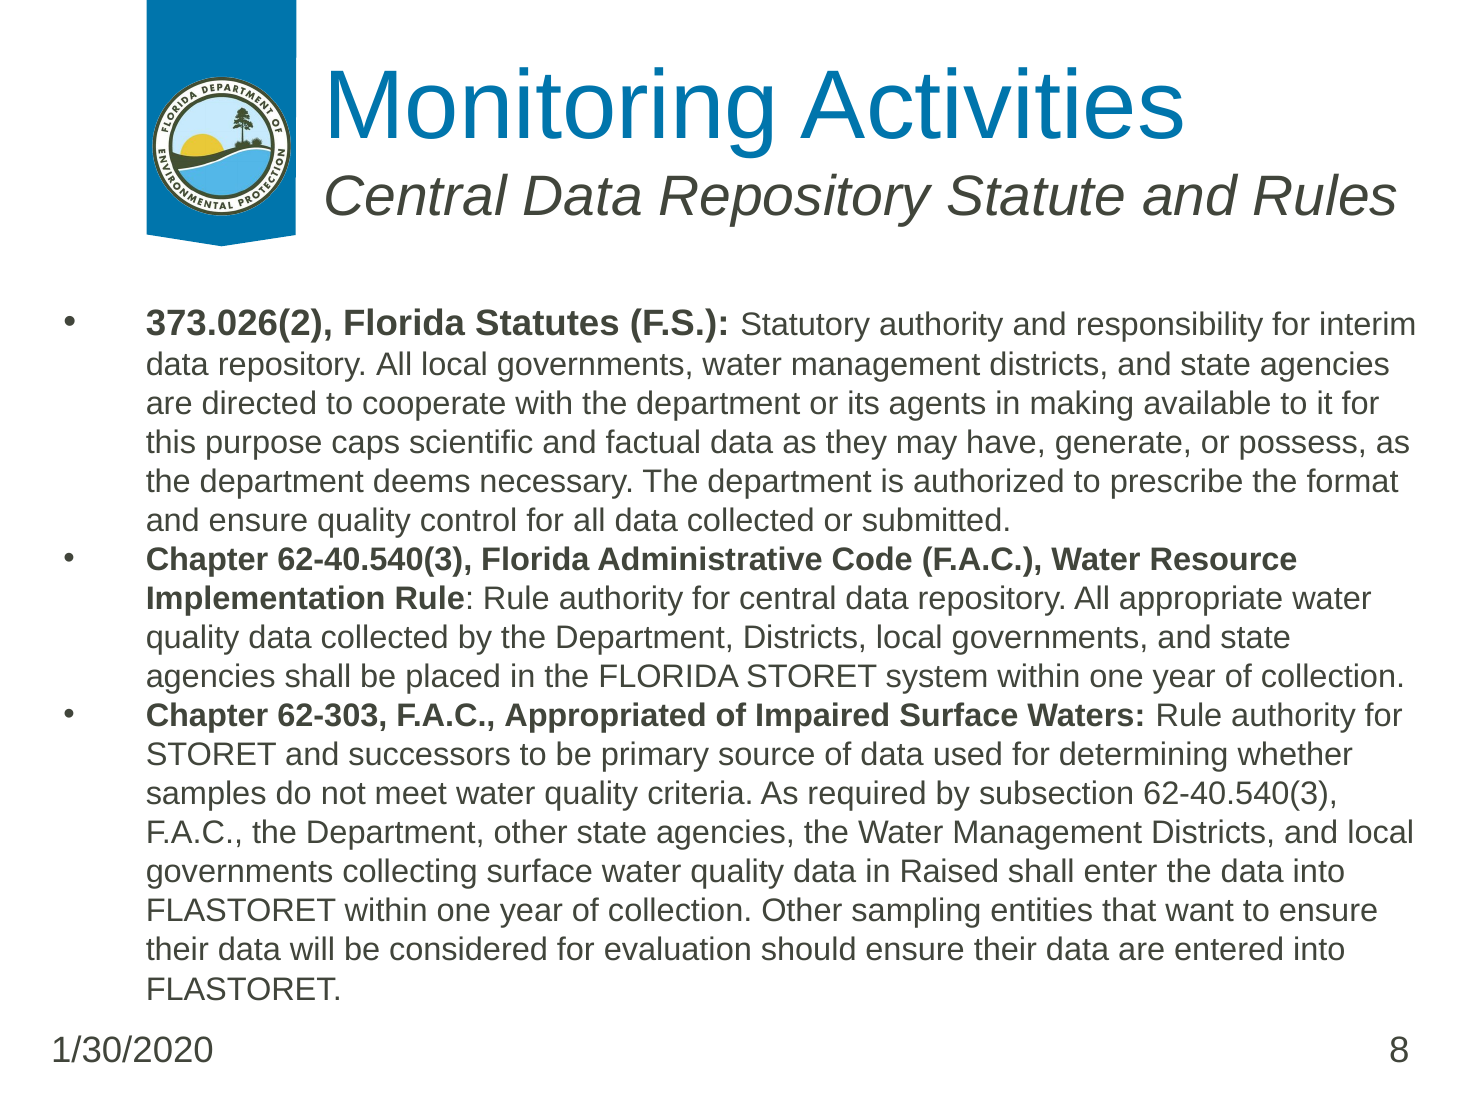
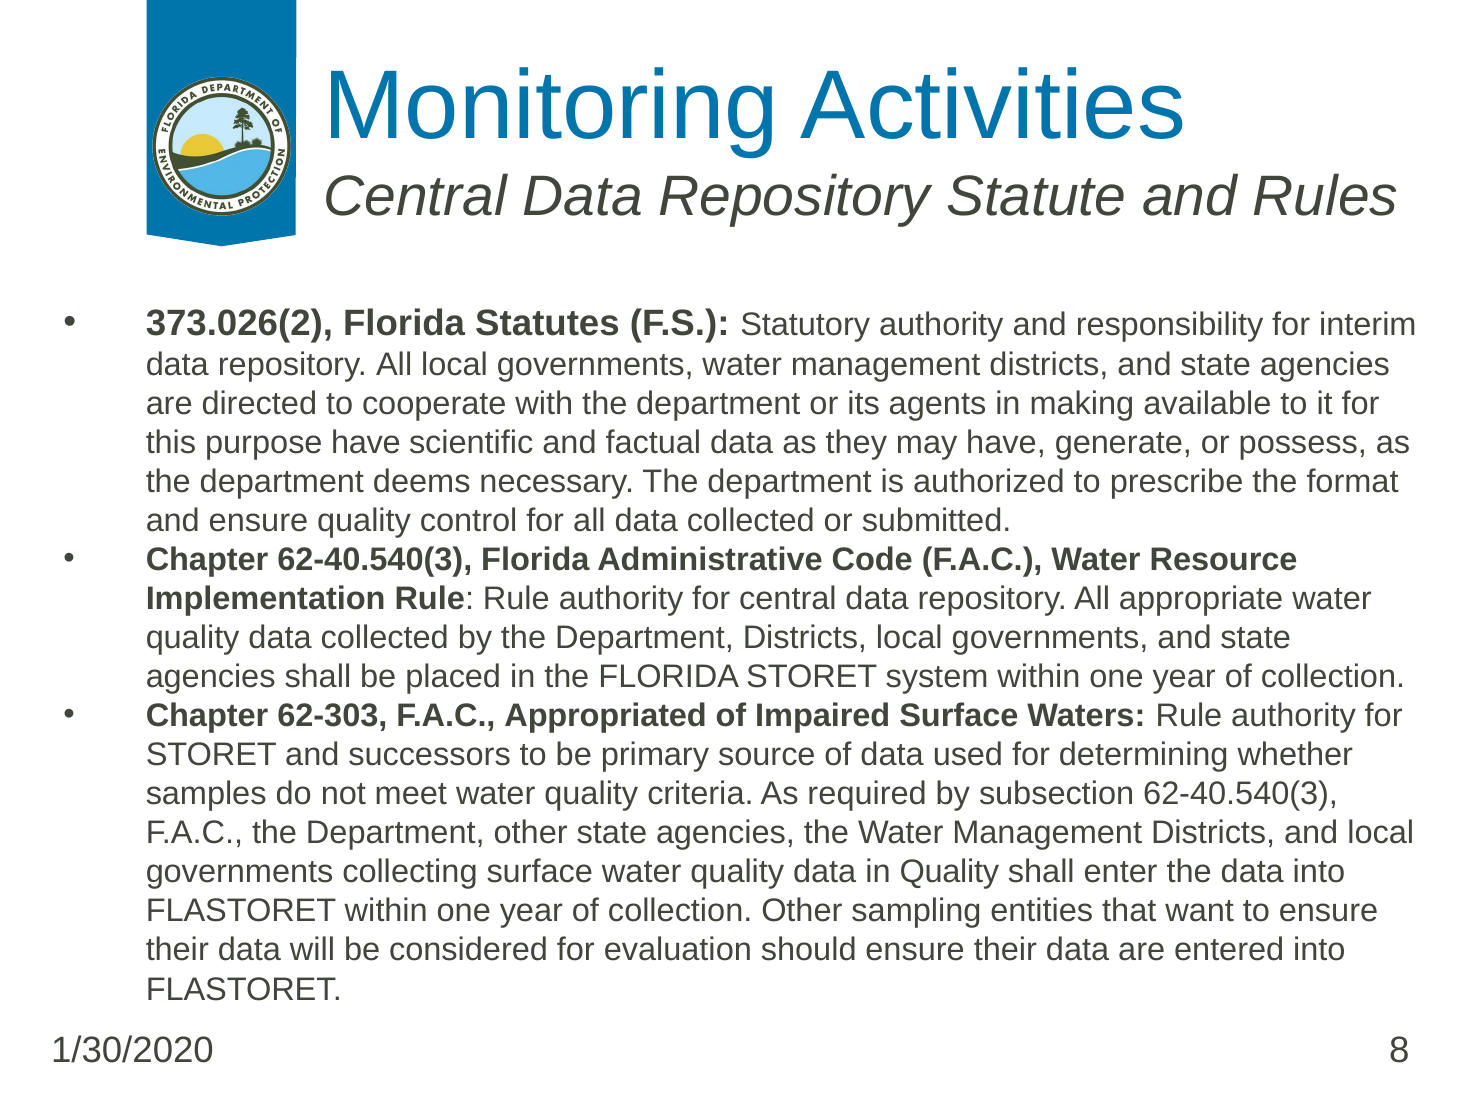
purpose caps: caps -> have (366, 443)
in Raised: Raised -> Quality (949, 872)
